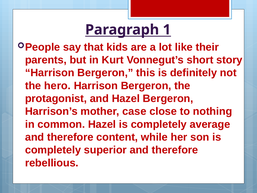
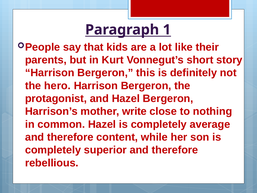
case: case -> write (134, 111)
